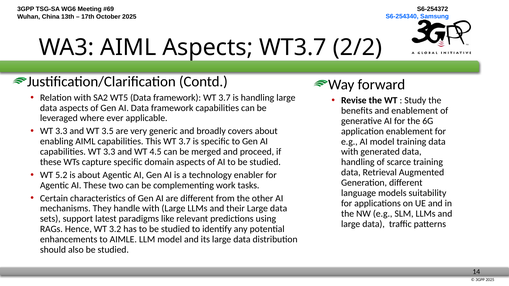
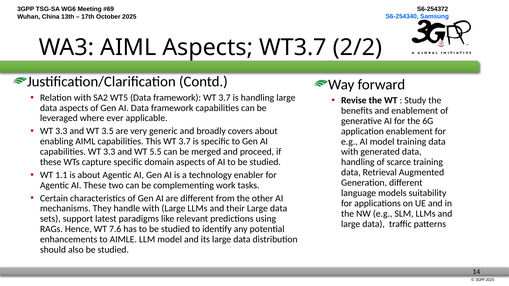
4.5: 4.5 -> 5.5 (156, 152)
5.2: 5.2 -> 1.1 (61, 175)
3.2: 3.2 -> 7.6 (115, 229)
